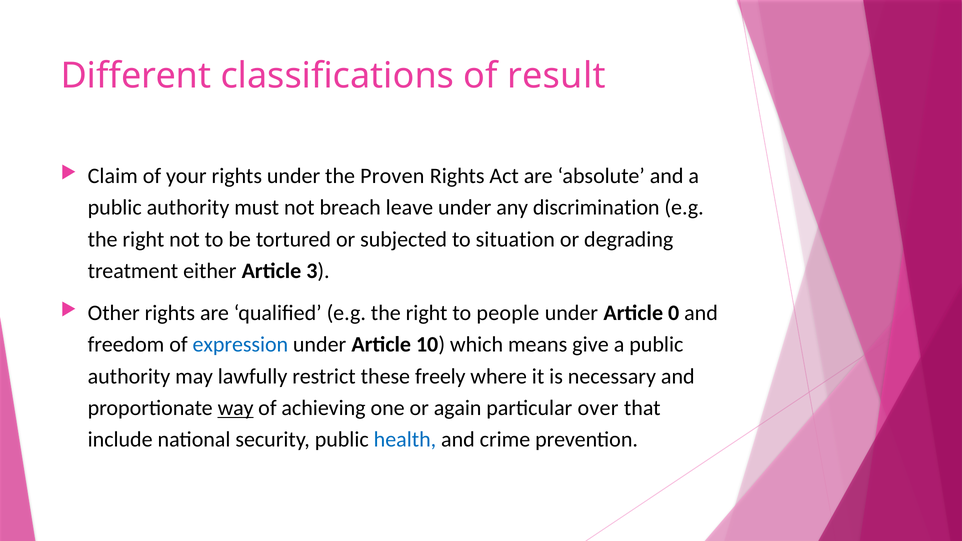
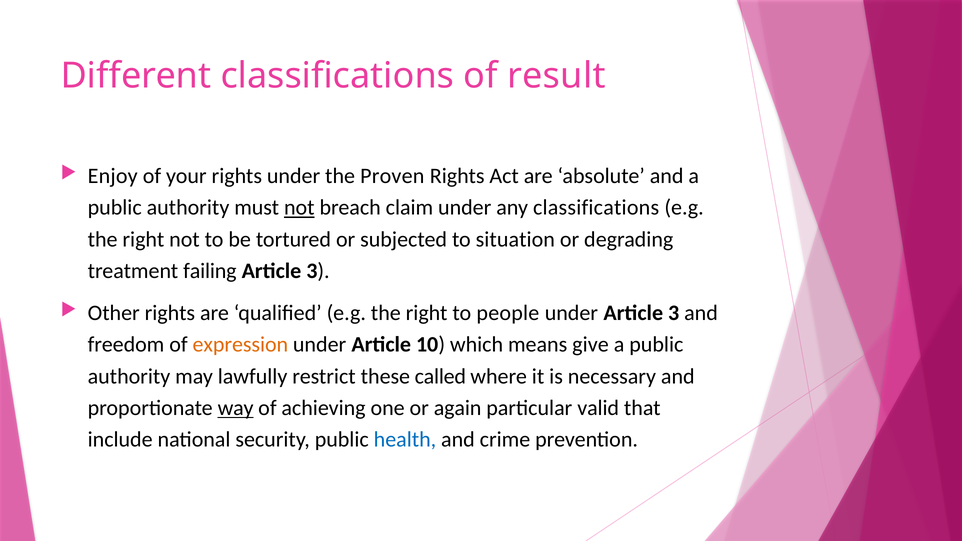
Claim: Claim -> Enjoy (113, 176)
not underline: none -> present (299, 208)
leave: leave -> claim (409, 208)
any discrimination: discrimination -> classifications (596, 208)
either: either -> failing (210, 271)
under Article 0: 0 -> 3 (674, 313)
expression colour: blue -> orange (240, 345)
freely: freely -> called (440, 376)
over: over -> valid (598, 408)
